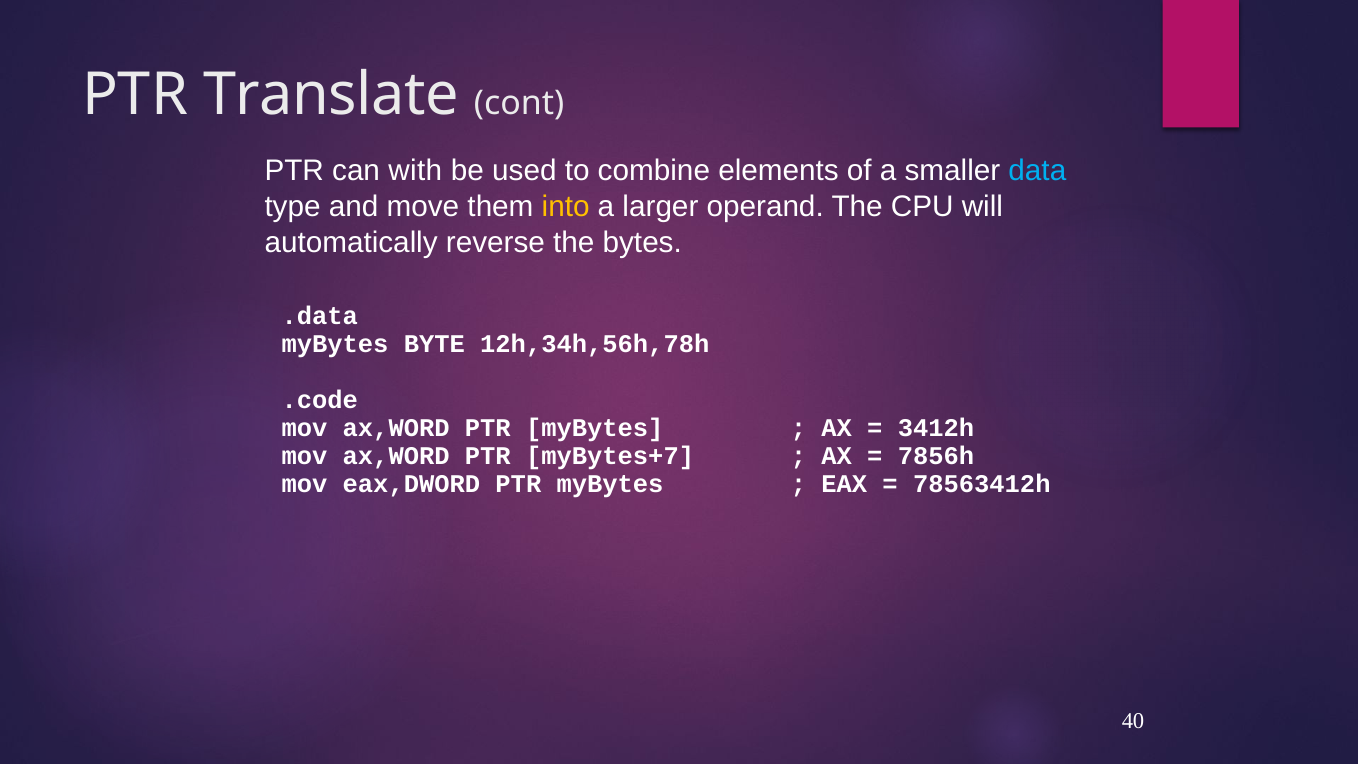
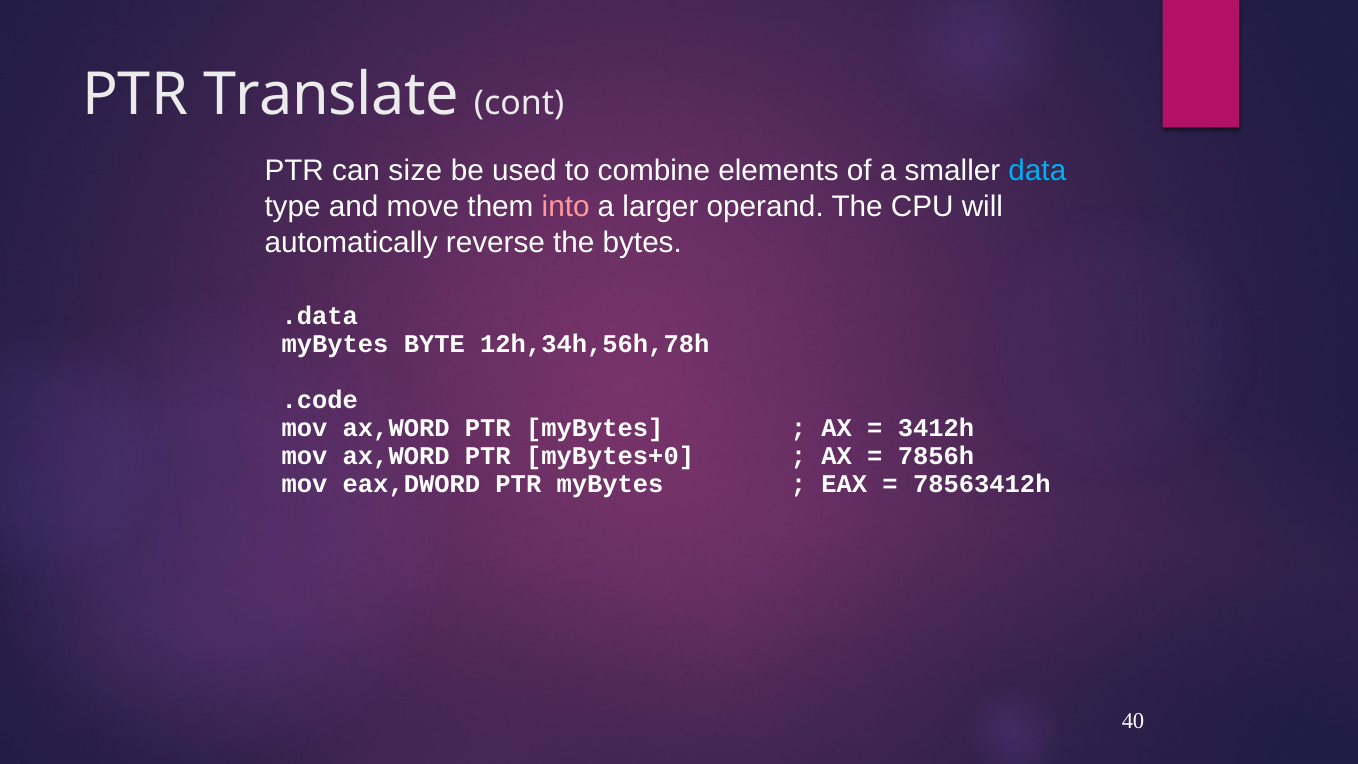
with: with -> size (415, 171)
into colour: yellow -> pink (566, 207)
myBytes+7: myBytes+7 -> myBytes+0 (610, 456)
